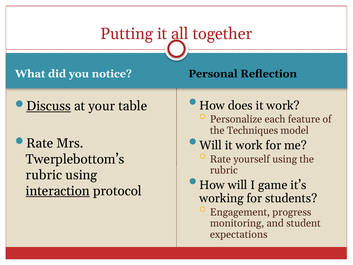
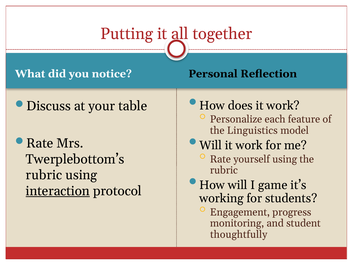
Discuss underline: present -> none (49, 106)
Techniques: Techniques -> Linguistics (252, 130)
expectations: expectations -> thoughtfully (239, 234)
